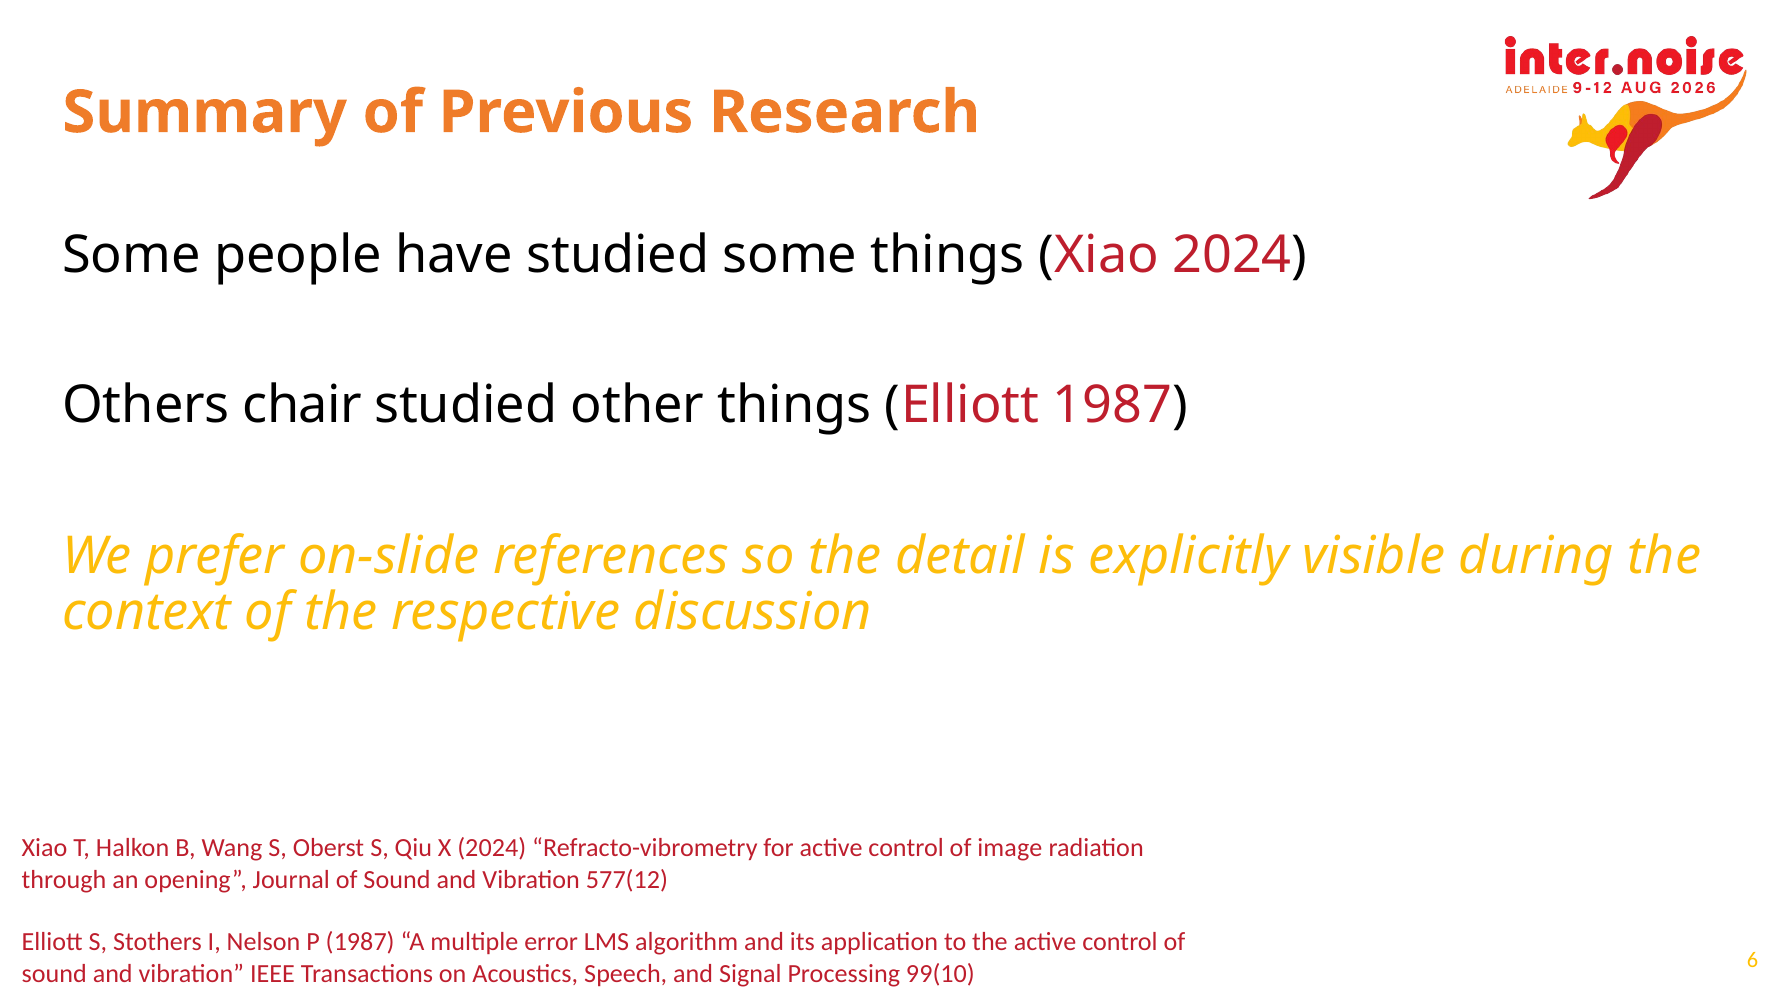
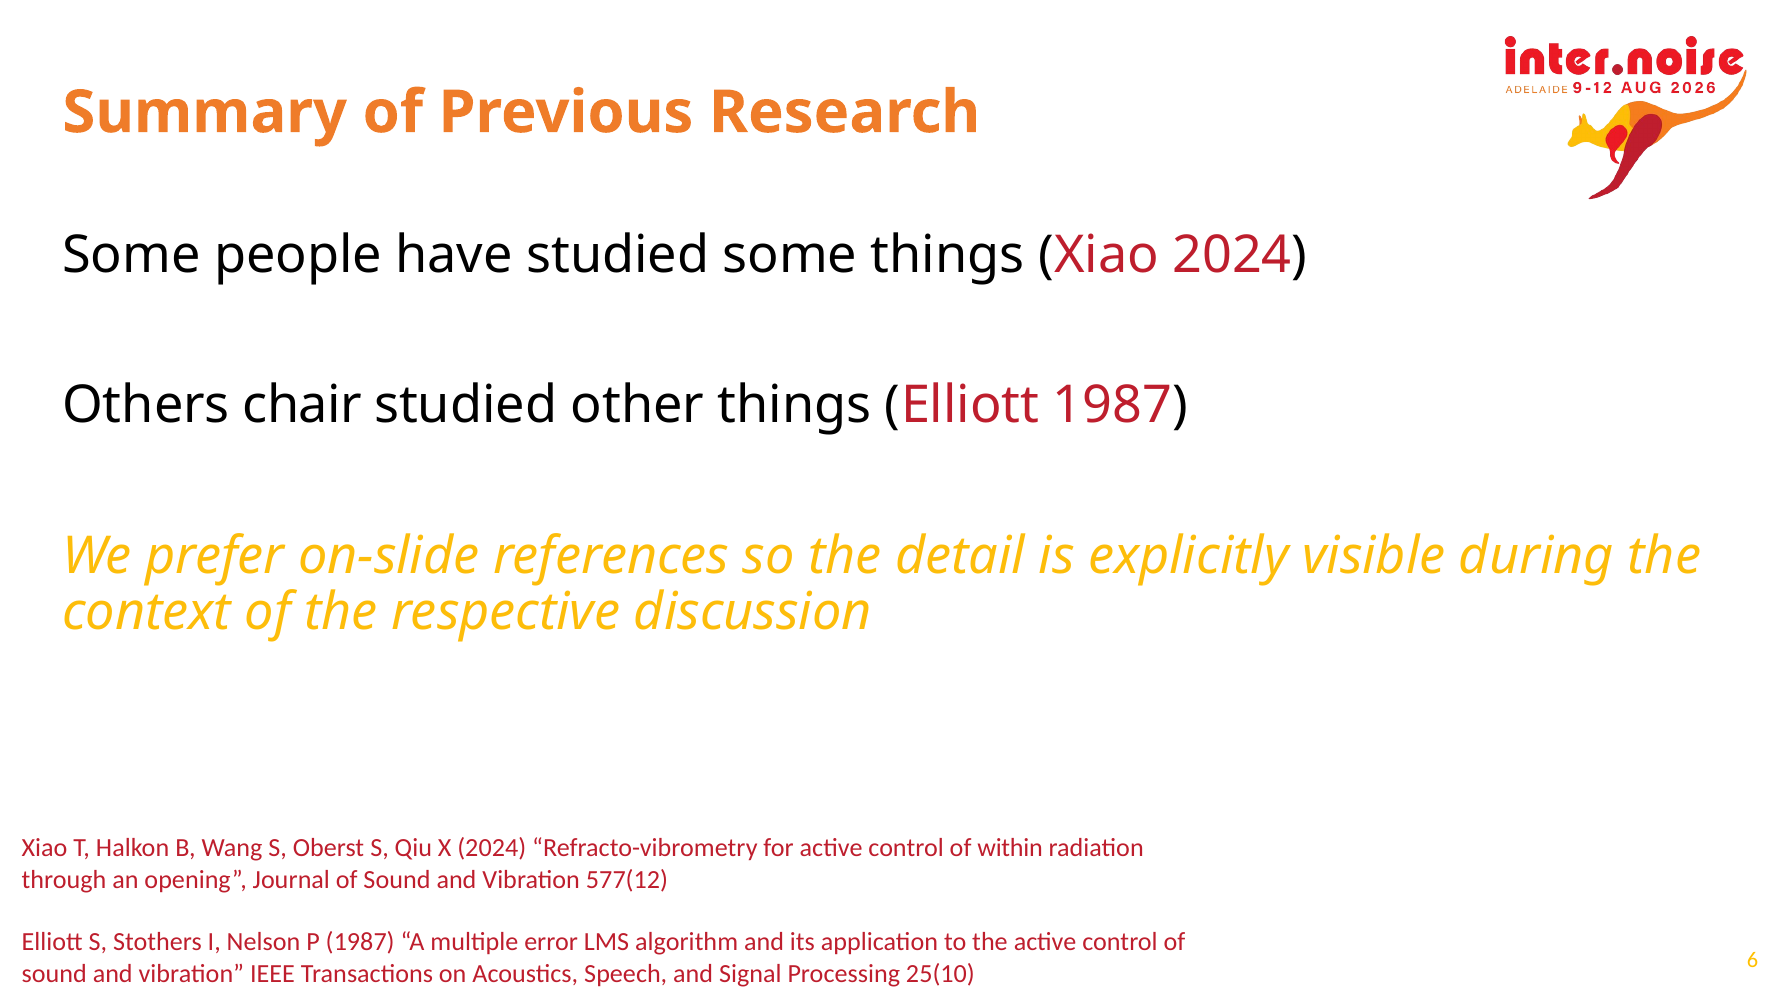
image: image -> within (1010, 848)
99(10: 99(10 -> 25(10 (940, 973)
